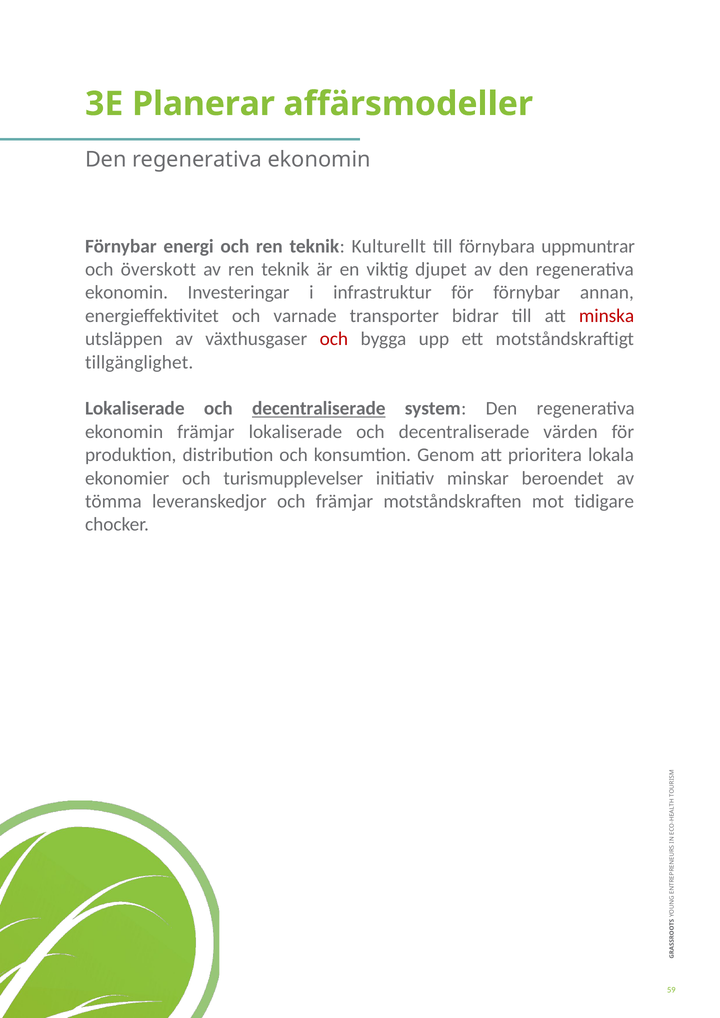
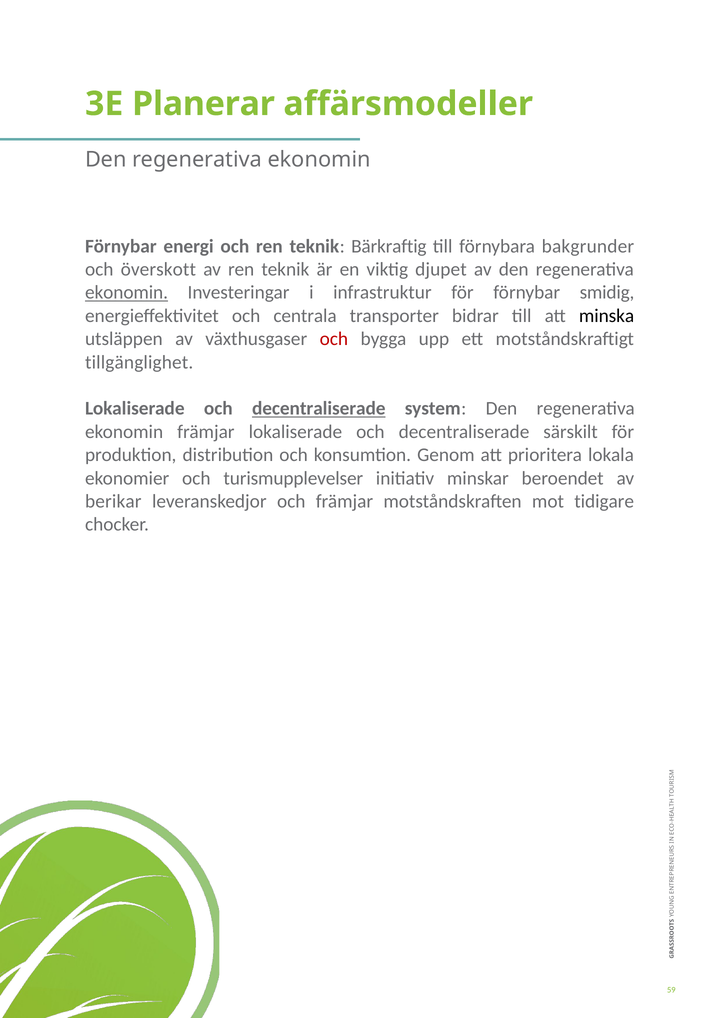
Kulturellt: Kulturellt -> Bärkraftig (389, 246)
uppmuntrar: uppmuntrar -> bakgrunder (588, 246)
ekonomin underline: none -> present (127, 293)
annan: annan -> smidig (607, 293)
varnade: varnade -> centrala (305, 316)
minska colour: red -> black (607, 316)
värden: värden -> särskilt (571, 432)
tömma: tömma -> berikar (113, 502)
